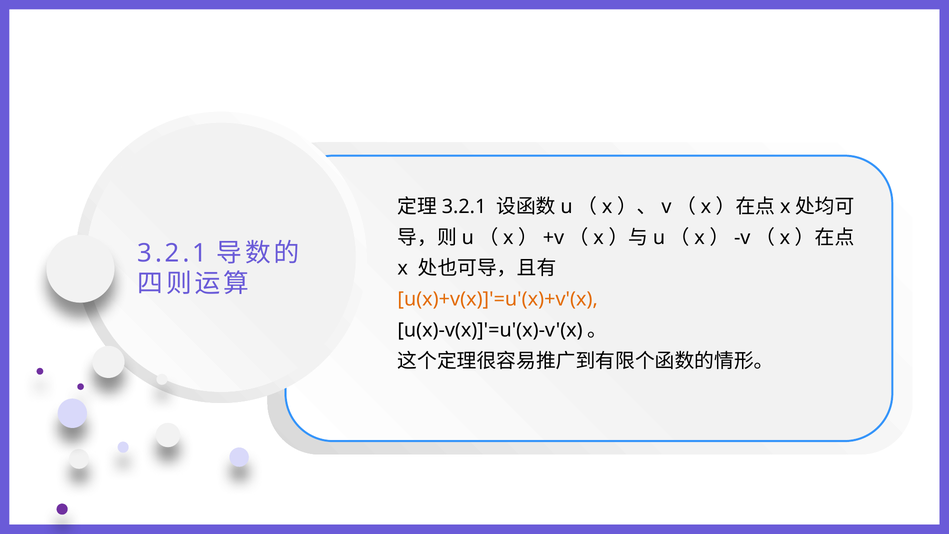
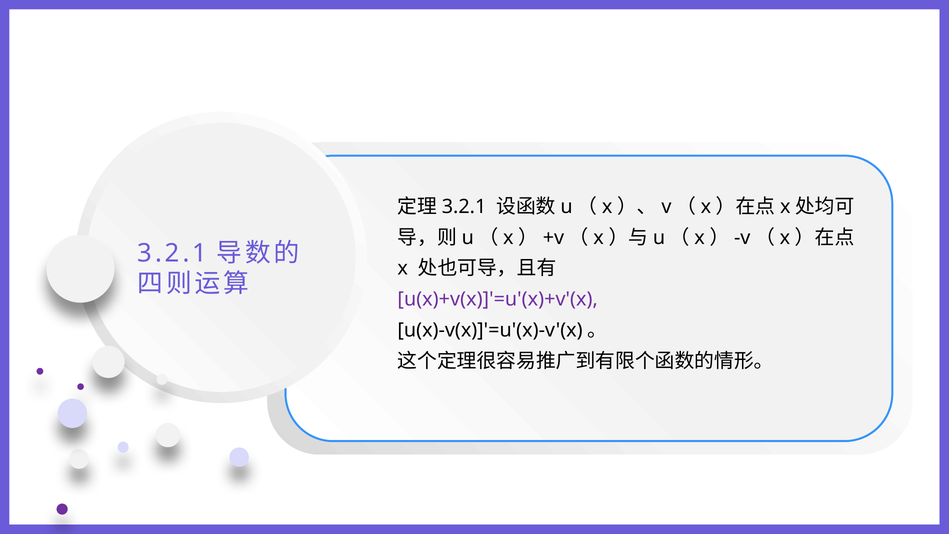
u(x)+v(x)]'=u'(x)+v'(x colour: orange -> purple (498, 299)
